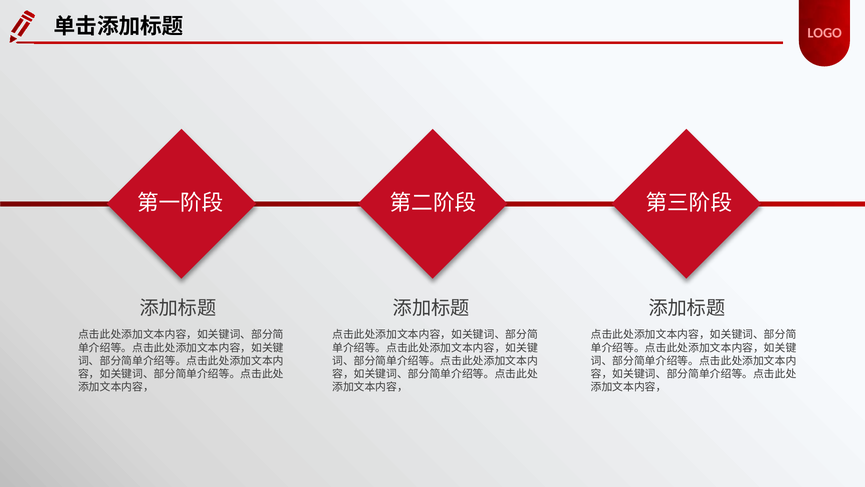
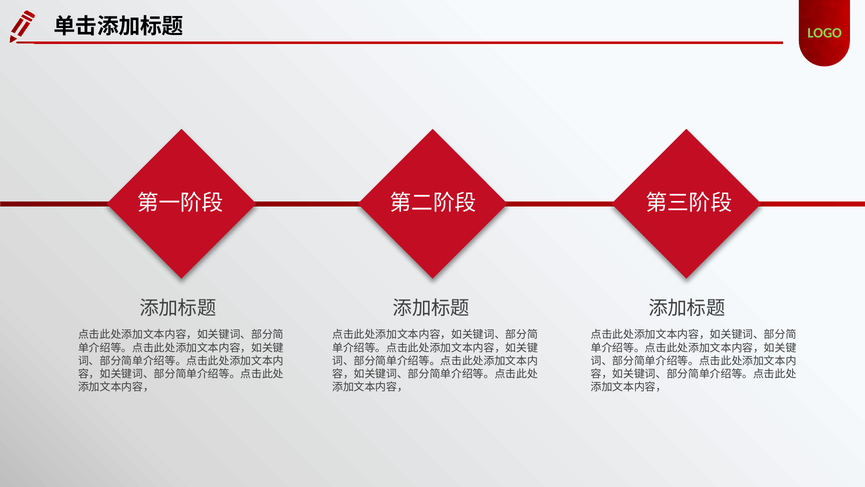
LOGO colour: pink -> light green (825, 33)
